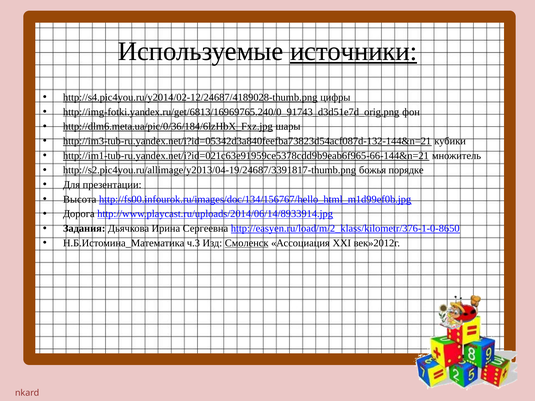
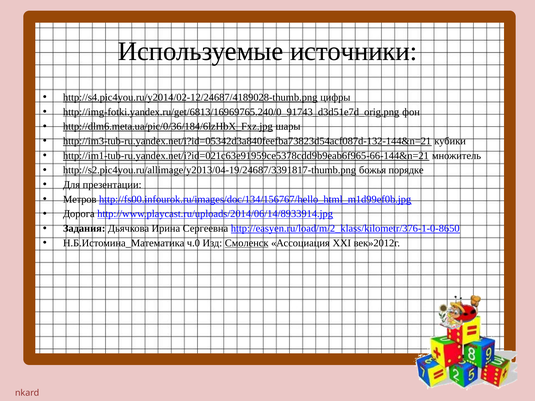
источники underline: present -> none (354, 51)
Высота: Высота -> Метров (80, 199)
ч.3: ч.3 -> ч.0 (193, 243)
